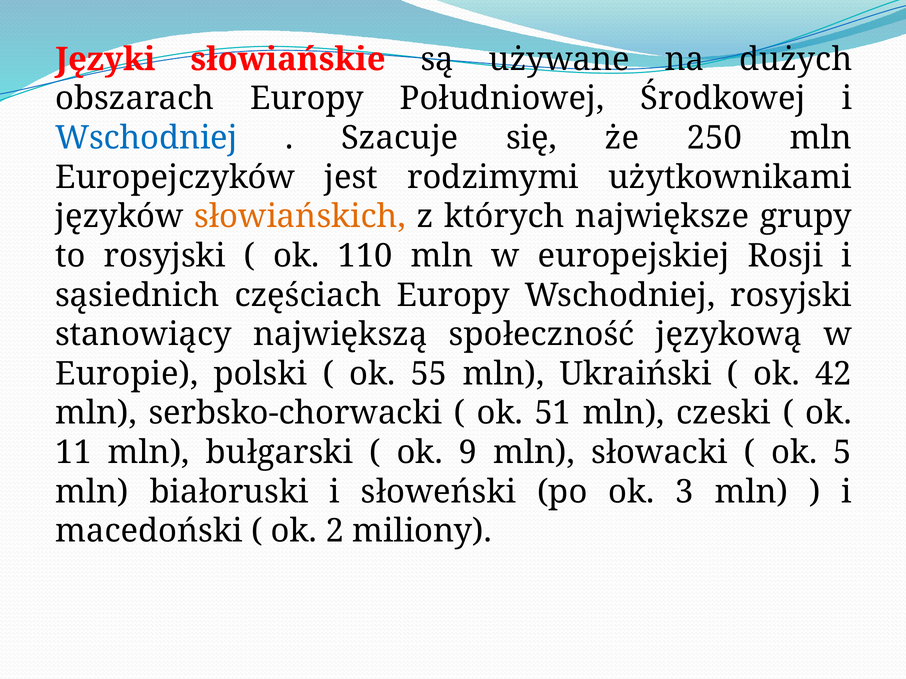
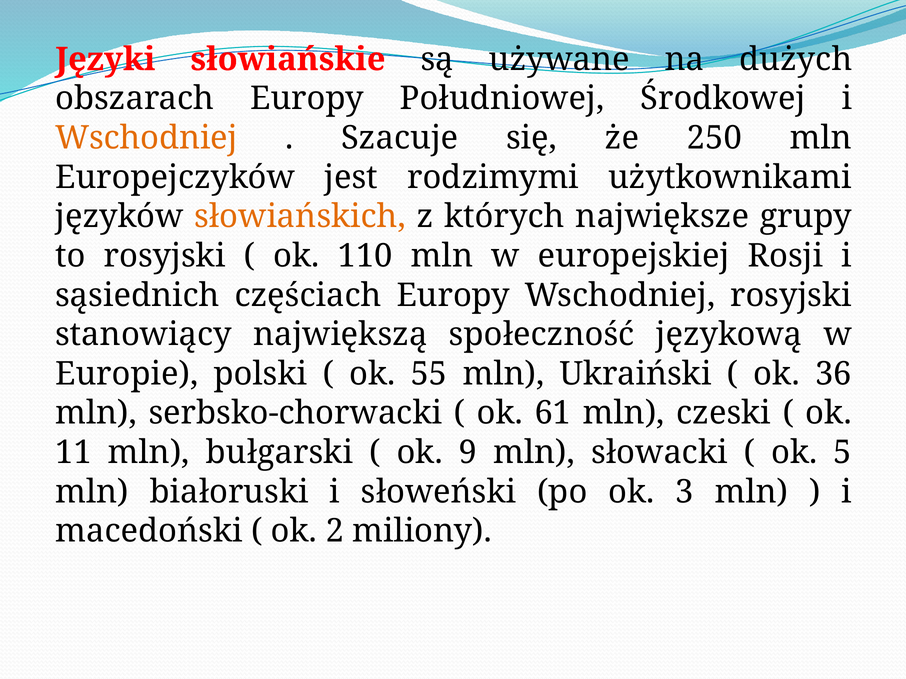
Wschodniej colour: blue -> orange (146, 138)
42: 42 -> 36 (833, 374)
51: 51 -> 61 (553, 413)
